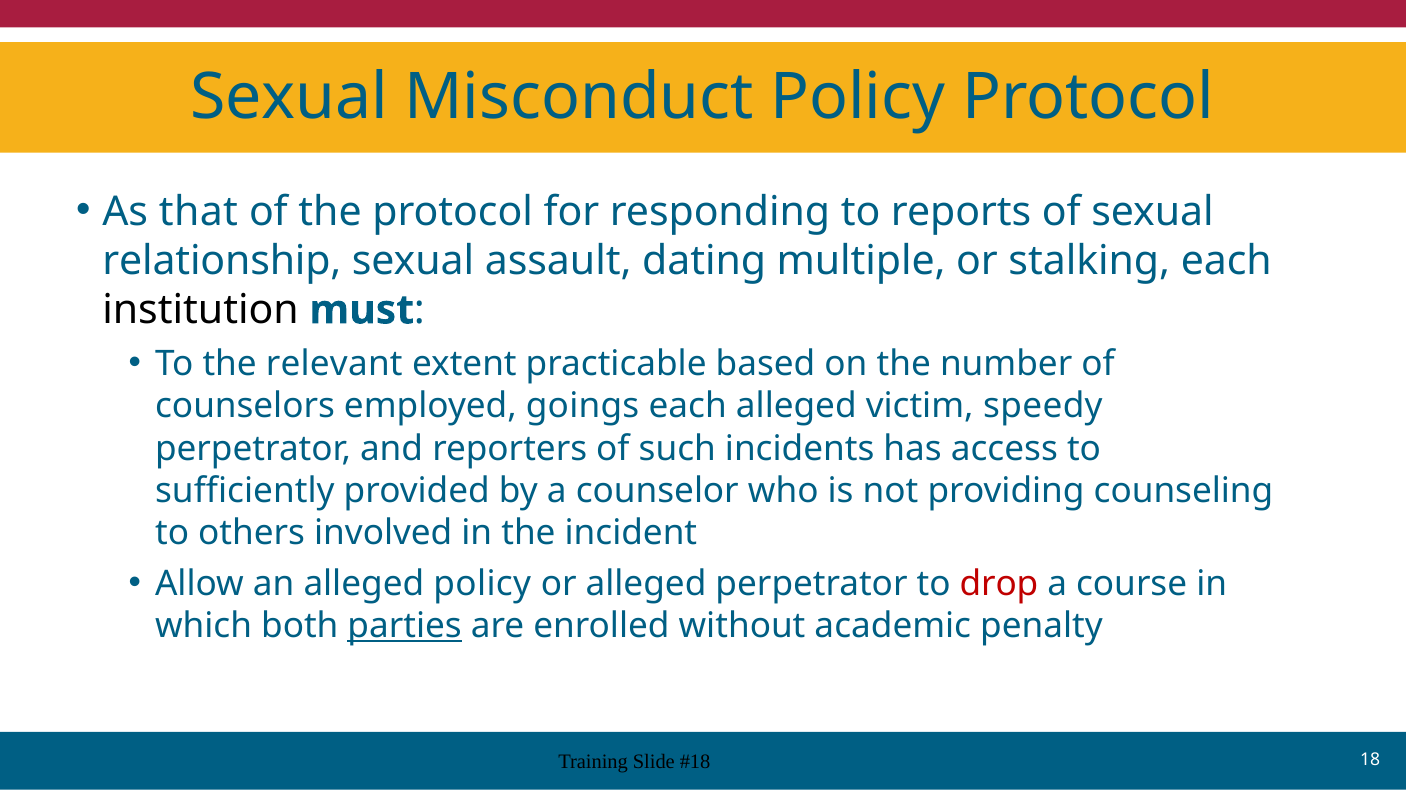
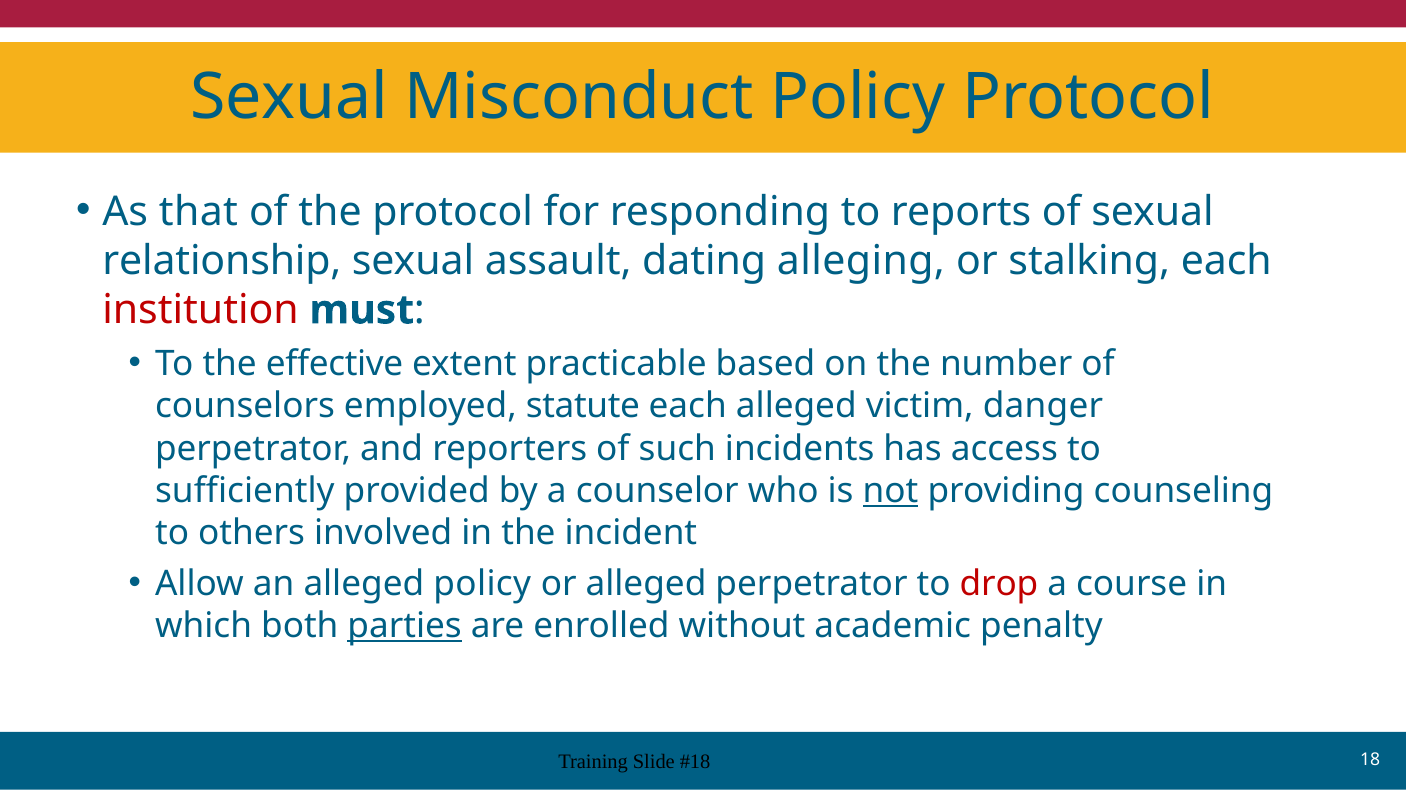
multiple: multiple -> alleging (861, 261)
institution colour: black -> red (201, 310)
relevant: relevant -> effective (335, 364)
goings: goings -> statute (583, 406)
speedy: speedy -> danger (1043, 406)
not underline: none -> present (891, 491)
